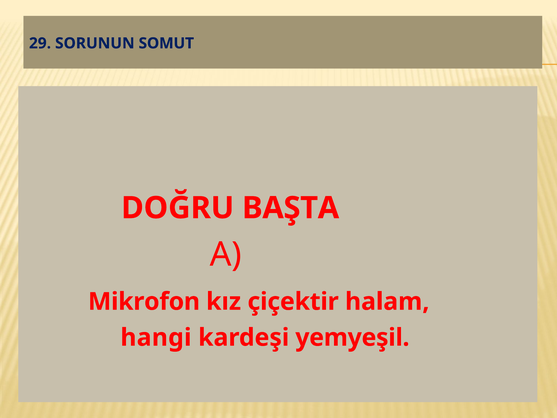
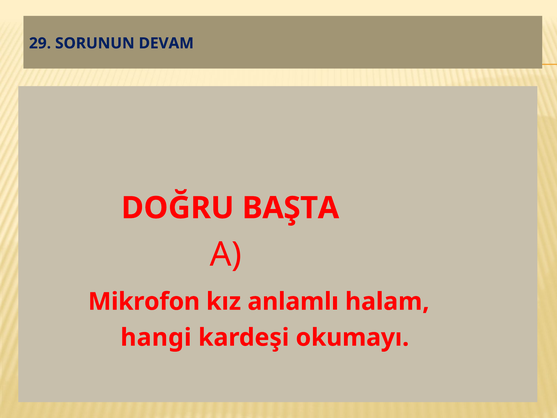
SOMUT: SOMUT -> DEVAM (166, 43)
çiçektir: çiçektir -> anlamlı (293, 301)
yemyeşil: yemyeşil -> okumayı (352, 337)
